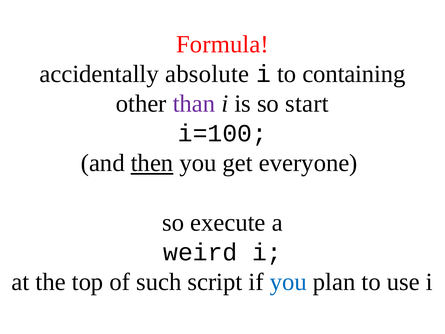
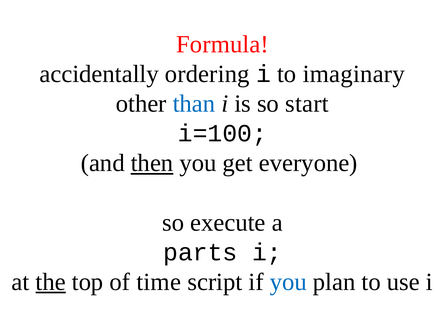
absolute: absolute -> ordering (207, 74)
containing: containing -> imaginary (354, 74)
than colour: purple -> blue (194, 104)
weird: weird -> parts (200, 252)
the underline: none -> present (51, 282)
such: such -> time (159, 282)
